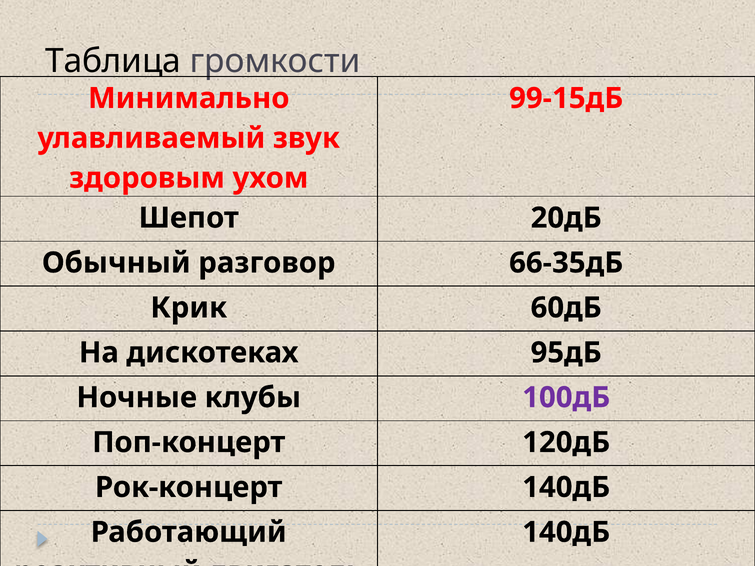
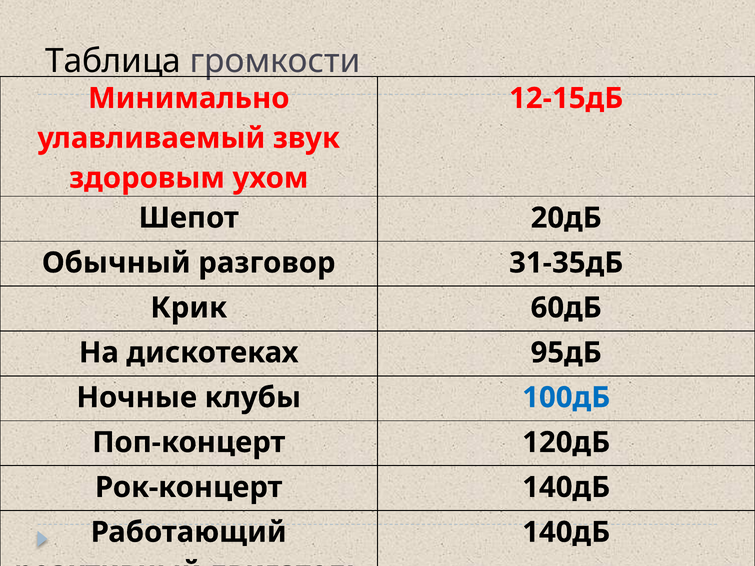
99-15дБ: 99-15дБ -> 12-15дБ (566, 98)
66-35дБ: 66-35дБ -> 31-35дБ (566, 263)
100дБ colour: purple -> blue (566, 398)
